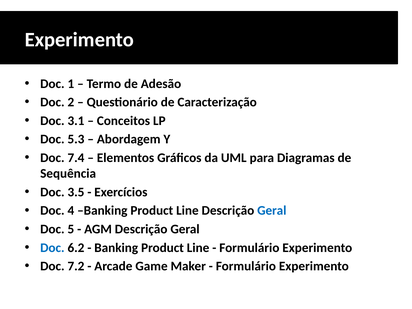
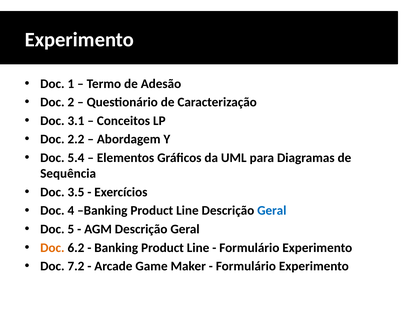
5.3: 5.3 -> 2.2 (76, 139)
7.4: 7.4 -> 5.4 (76, 158)
Doc colour: blue -> orange (52, 248)
